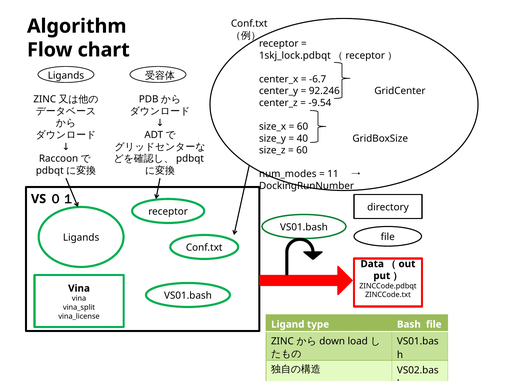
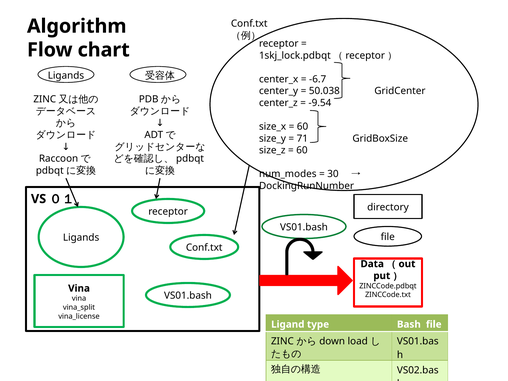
92.246: 92.246 -> 50.038 (324, 91)
40: 40 -> 71 (302, 138)
11: 11 -> 30 (333, 174)
